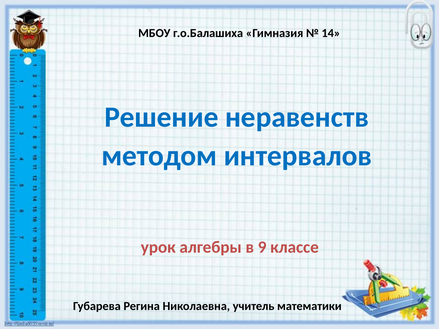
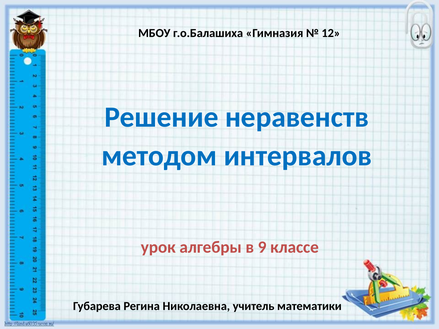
14: 14 -> 12 (331, 33)
